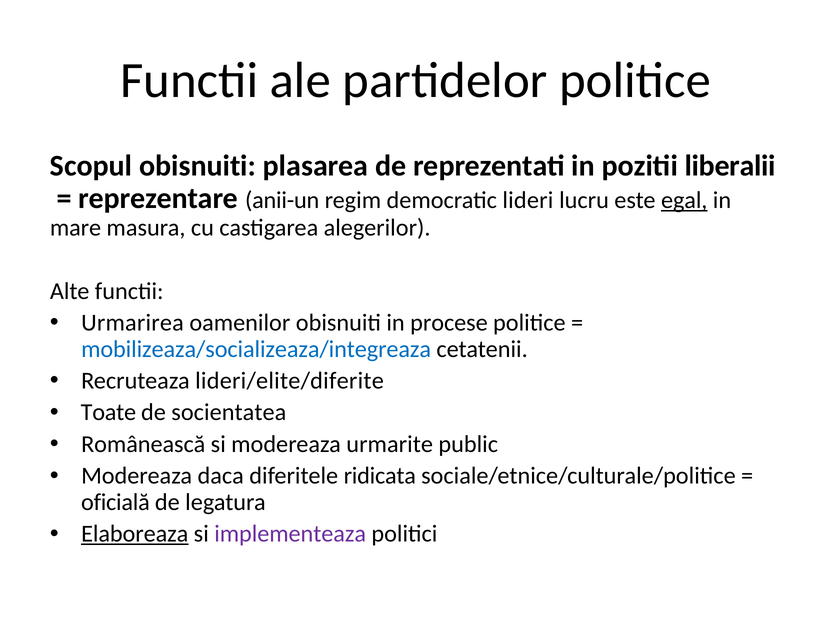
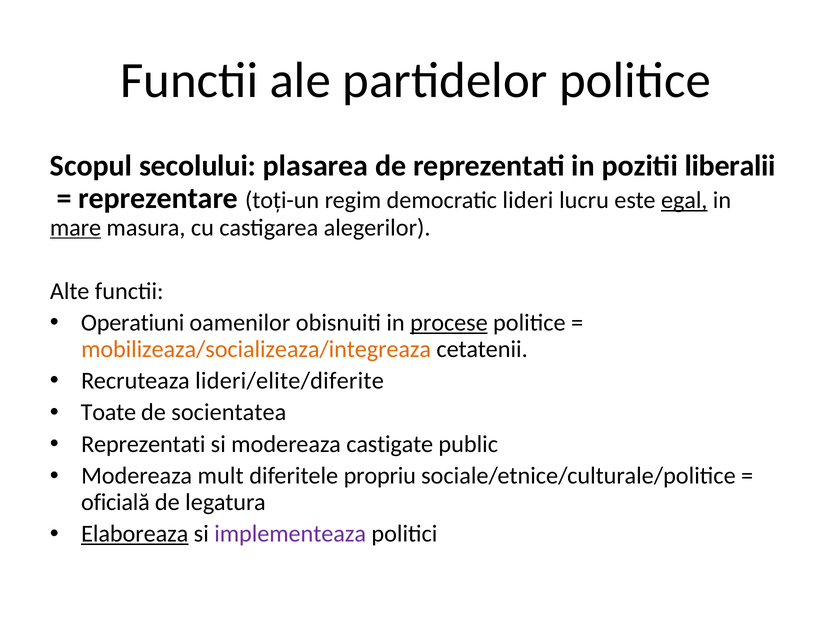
Scopul obisnuiti: obisnuiti -> secolului (198, 166)
anii-un: anii-un -> toţi-un (282, 200)
mare underline: none -> present (76, 228)
Urmarirea: Urmarirea -> Operatiuni (133, 323)
procese underline: none -> present (449, 323)
mobilizeaza/socializeaza/integreaza colour: blue -> orange (256, 349)
Românească: Românească -> Reprezentati (143, 444)
urmarite: urmarite -> castigate (390, 444)
daca: daca -> mult (221, 476)
ridicata: ridicata -> propriu (380, 476)
